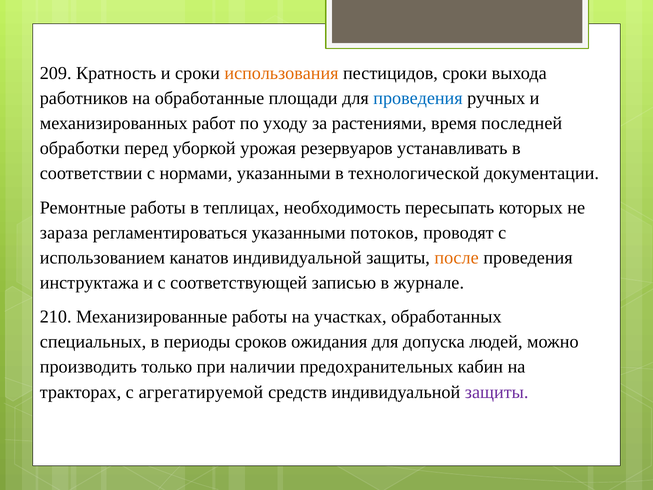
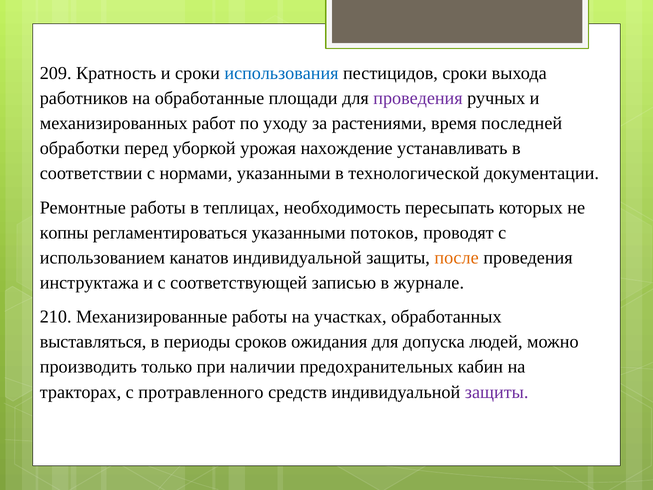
использования colour: orange -> blue (281, 73)
проведения colour: blue -> purple (418, 98)
резервуаров: резервуаров -> нахождение (347, 148)
зараза: зараза -> копны (64, 233)
специальных: специальных -> выставляться (93, 342)
агрегатируемой: агрегатируемой -> протравленного (201, 392)
